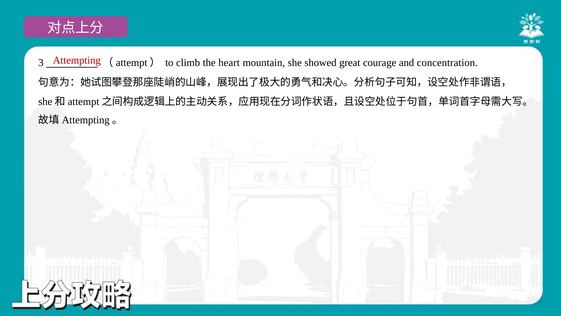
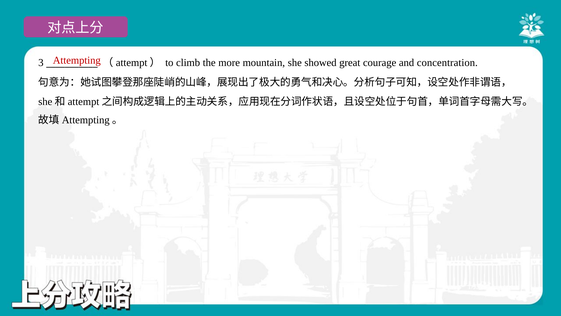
heart: heart -> more (229, 63)
